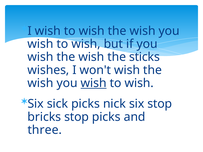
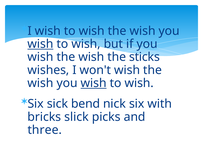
wish underline: none -> present (40, 44)
sick picks: picks -> bend (86, 104)
six stop: stop -> with (160, 104)
bricks stop: stop -> slick (76, 117)
